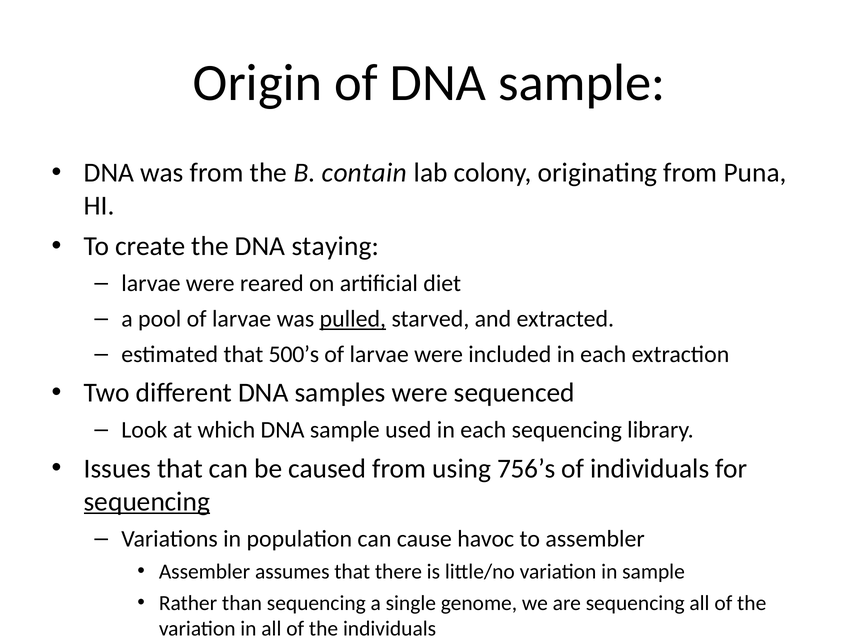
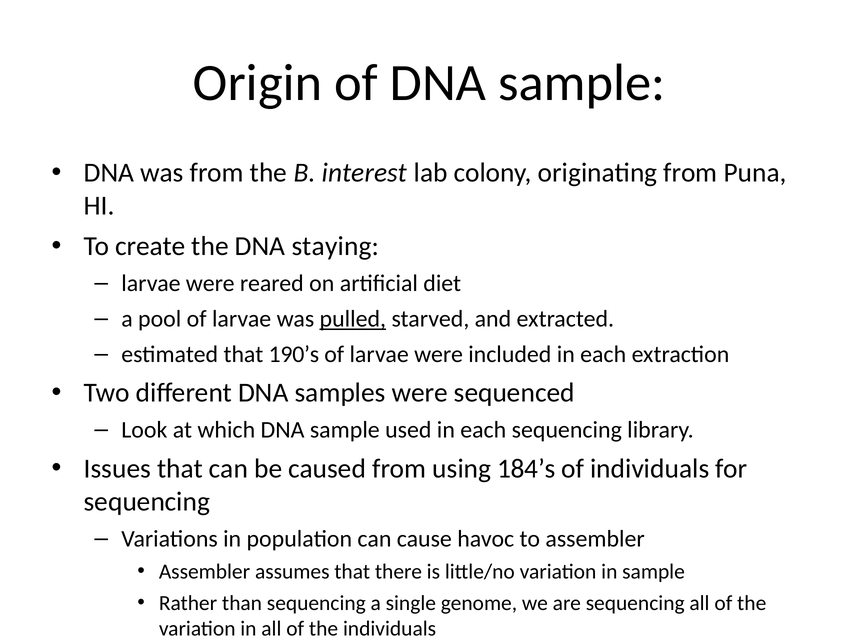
contain: contain -> interest (364, 173)
500’s: 500’s -> 190’s (294, 354)
756’s: 756’s -> 184’s (526, 469)
sequencing underline: present -> none (147, 502)
